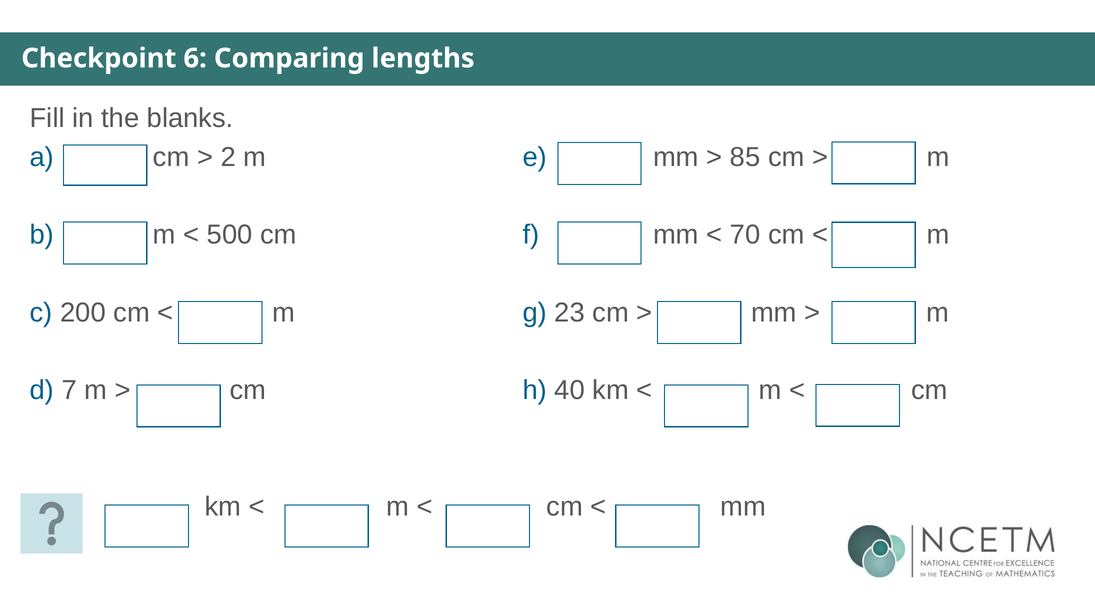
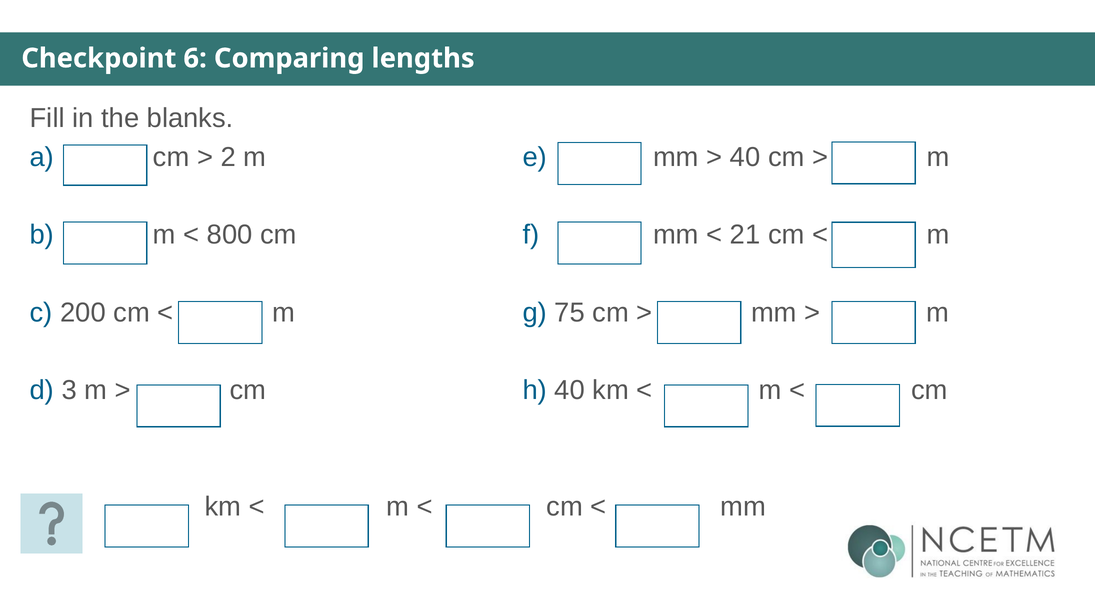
85: 85 -> 40 (745, 157)
500: 500 -> 800 (230, 235)
70: 70 -> 21 (745, 235)
23: 23 -> 75 (570, 313)
7: 7 -> 3 (69, 390)
